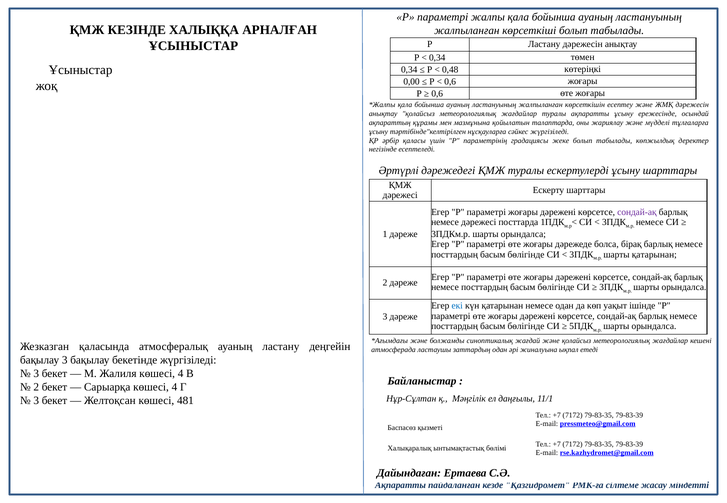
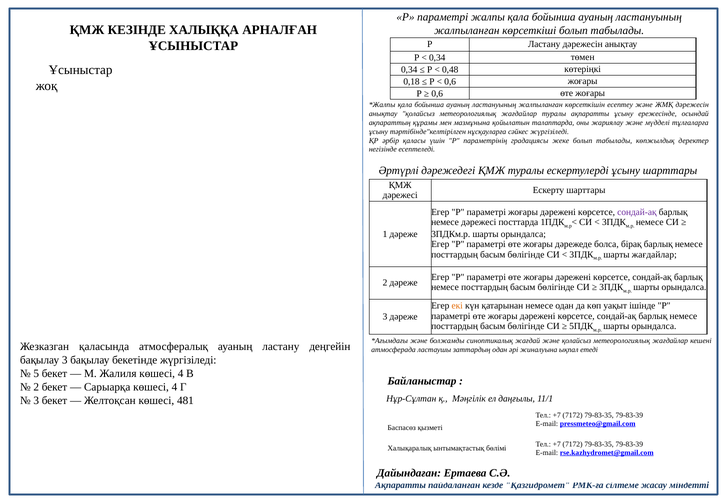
0,00: 0,00 -> 0,18 (412, 82)
шарты қатарынан: қатарынан -> жағдайлар (654, 255)
екі colour: blue -> orange (457, 306)
3: 3 -> 5 (36, 374)
